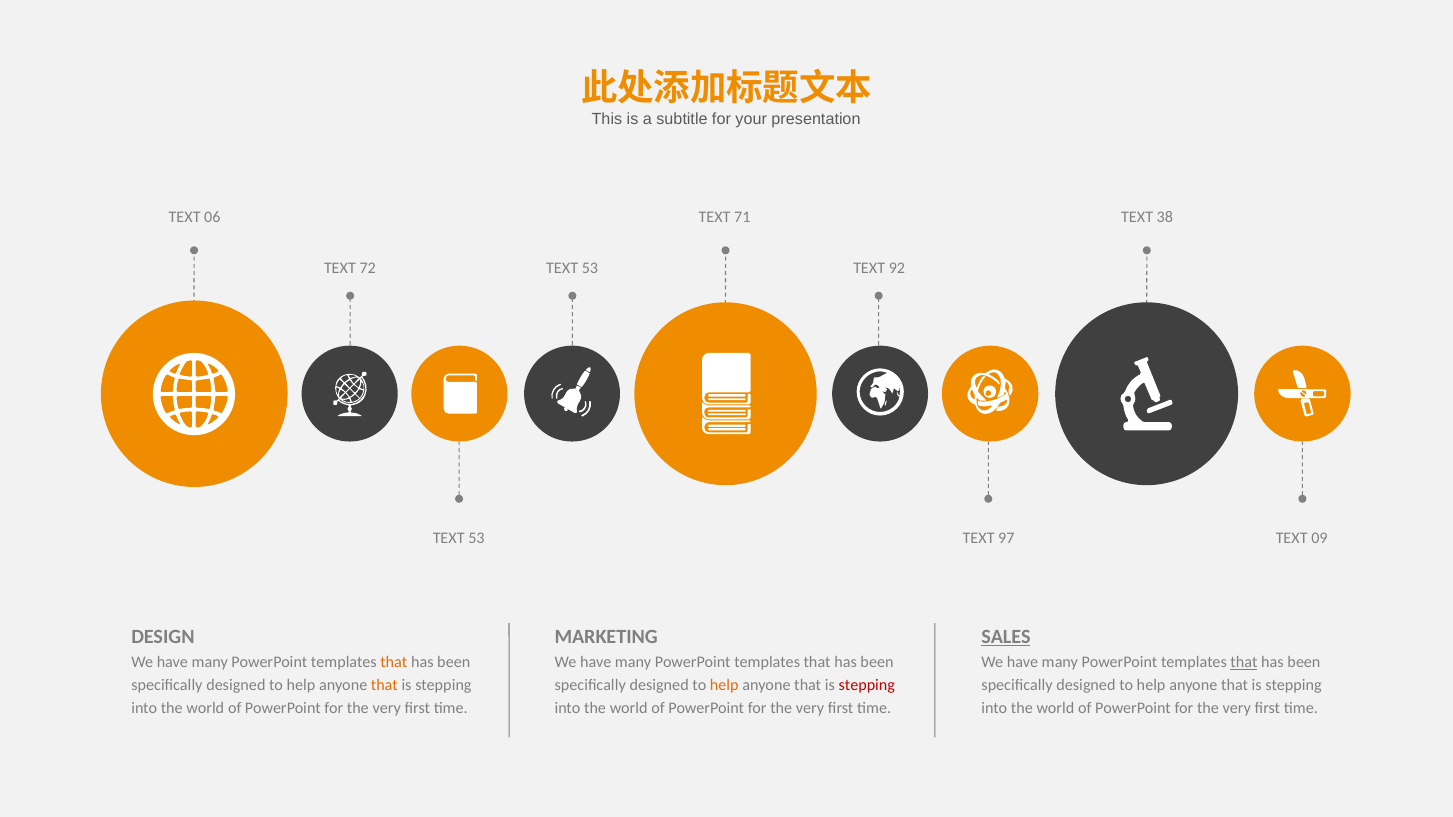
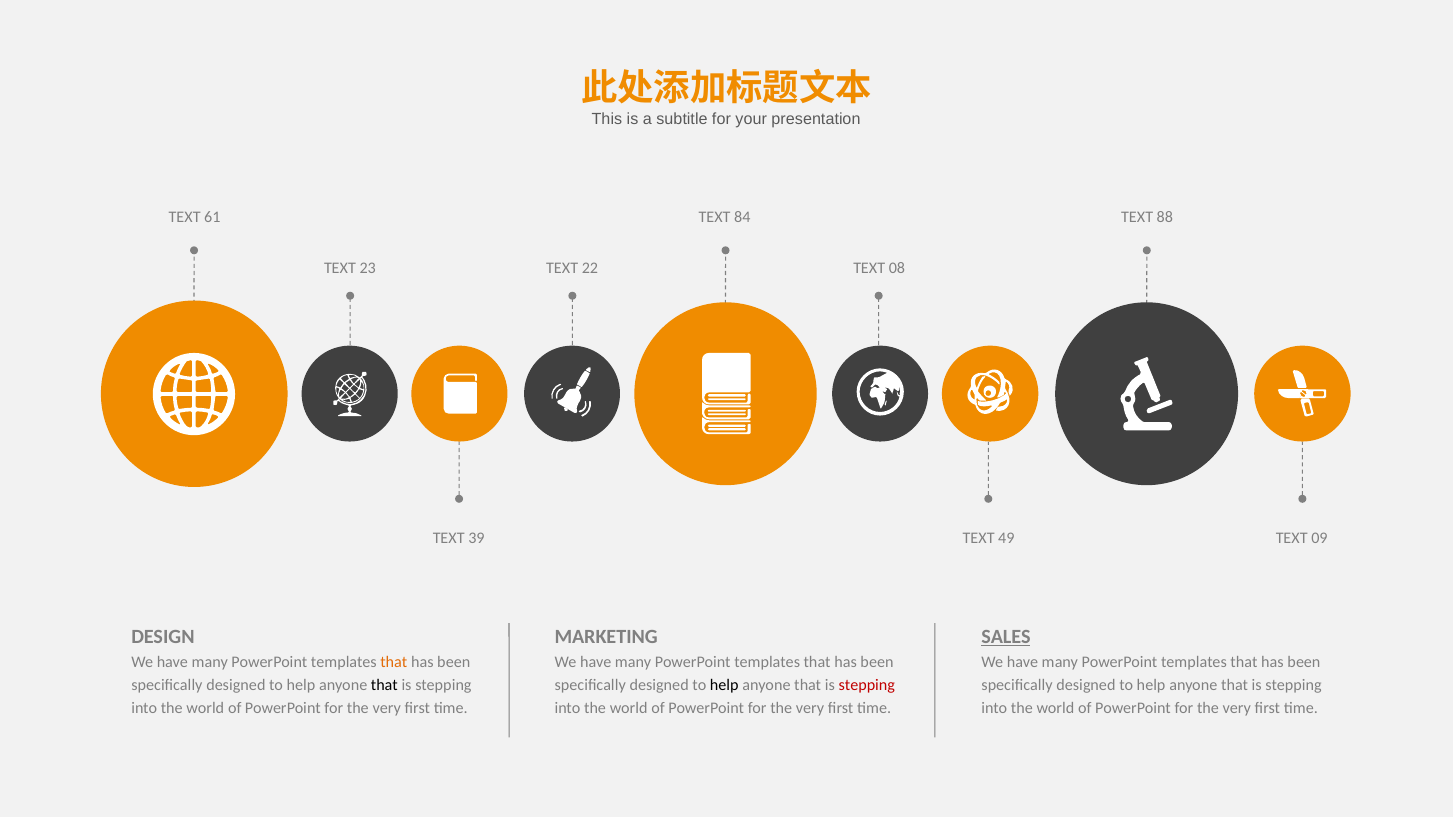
06: 06 -> 61 (212, 217)
71: 71 -> 84 (742, 217)
38: 38 -> 88 (1165, 217)
72: 72 -> 23 (368, 269)
53: 53 -> 22 (590, 269)
92: 92 -> 08 (897, 269)
53: 53 -> 39 (476, 539)
97: 97 -> 49 (1006, 539)
that underline: present -> none (1244, 662)
that colour: orange -> black (384, 685)
help colour: orange -> black (724, 685)
